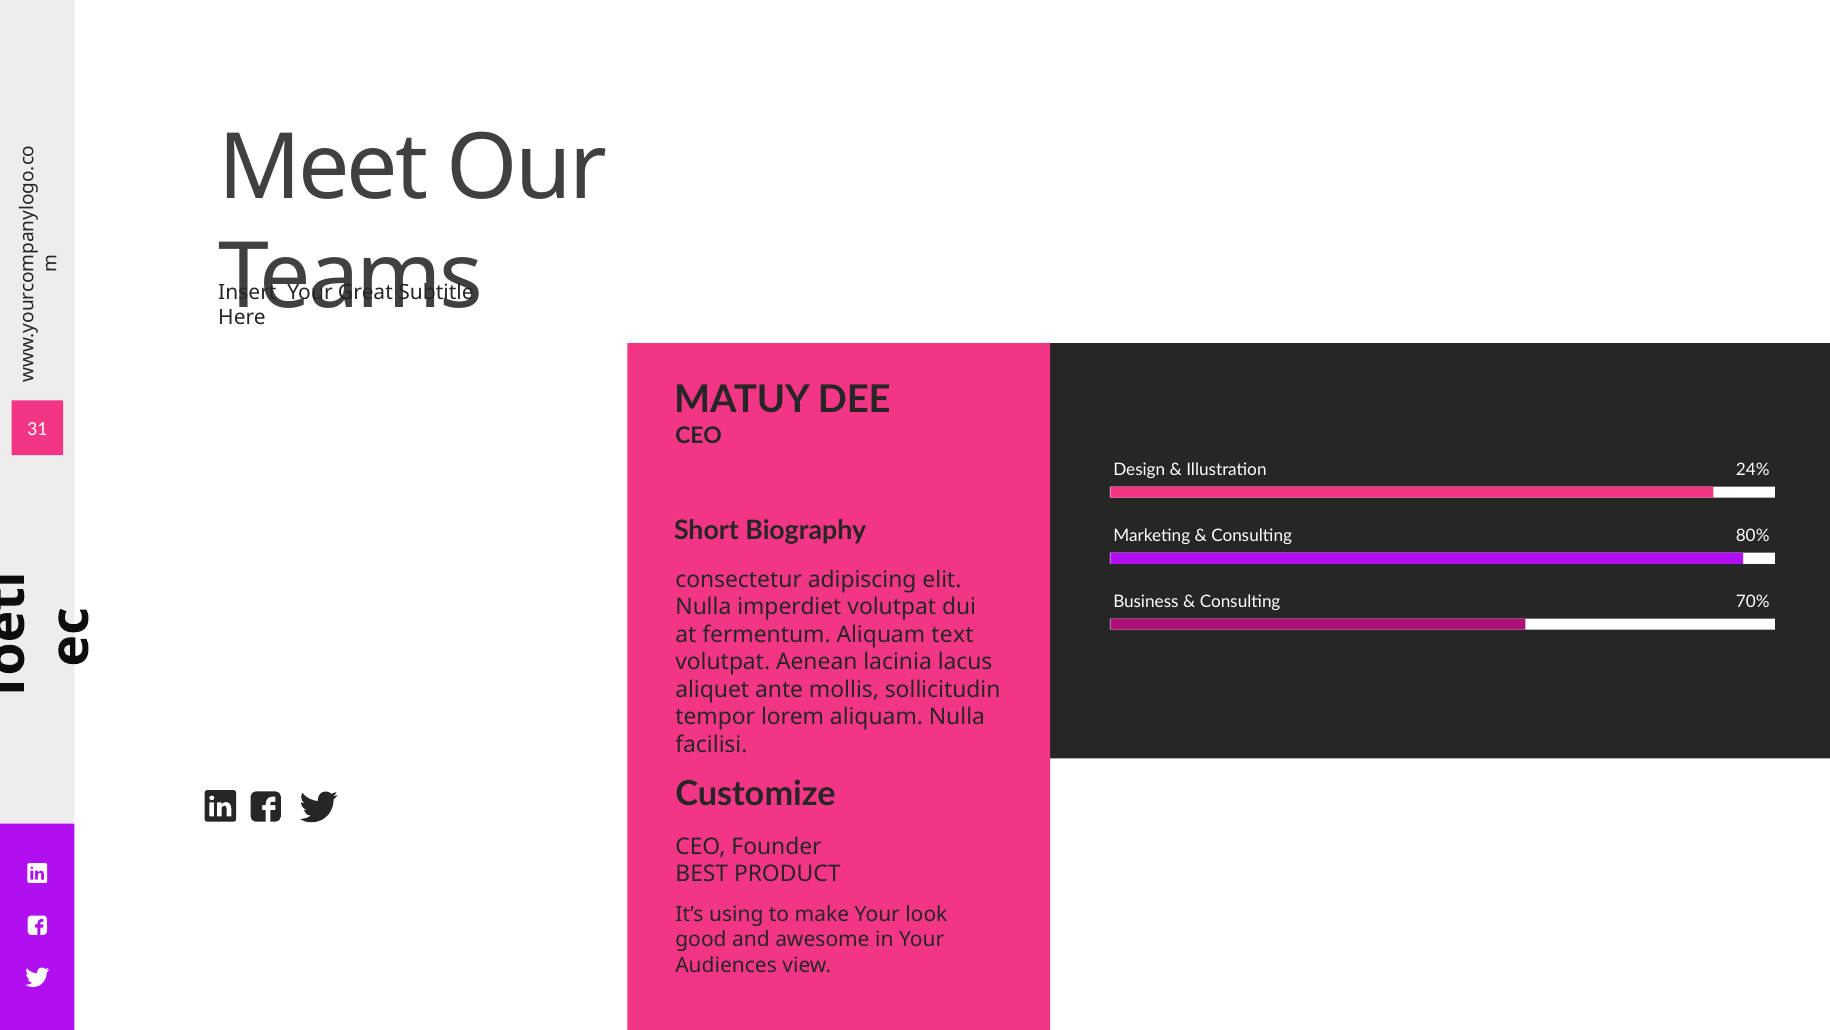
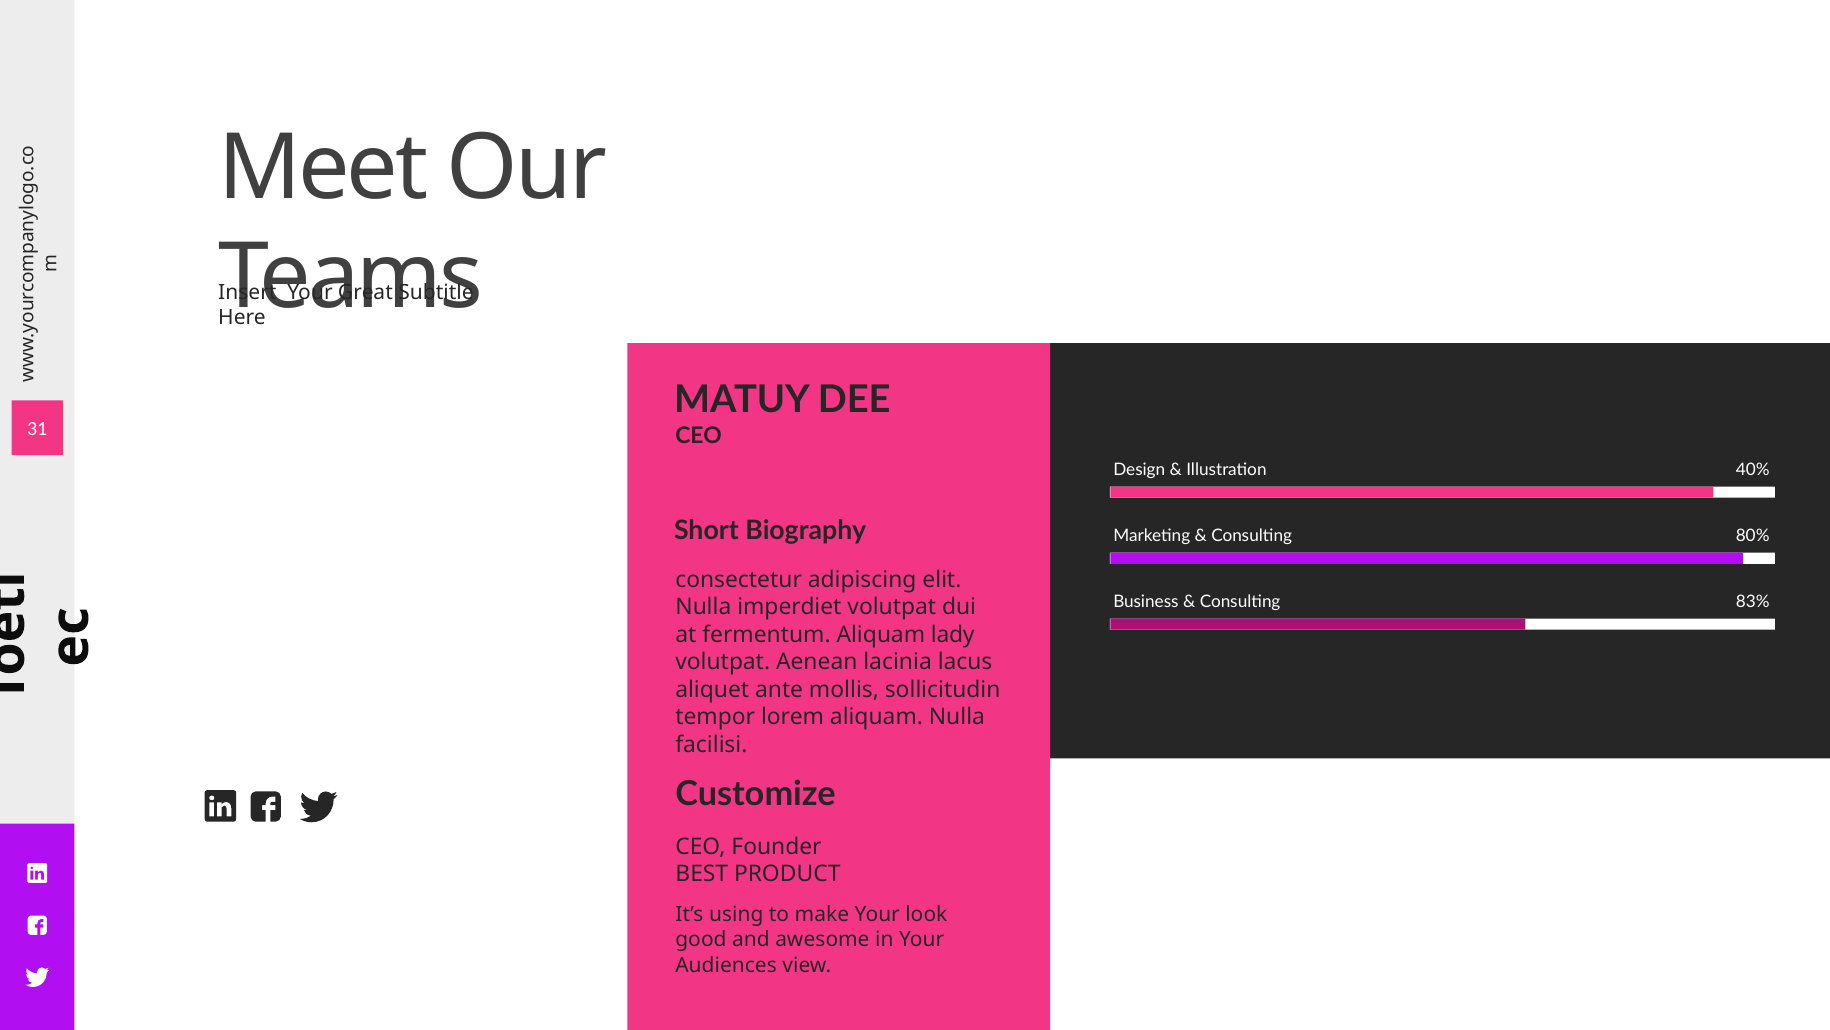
24%: 24% -> 40% (1753, 470)
70%: 70% -> 83% (1753, 602)
text: text -> lady (953, 635)
